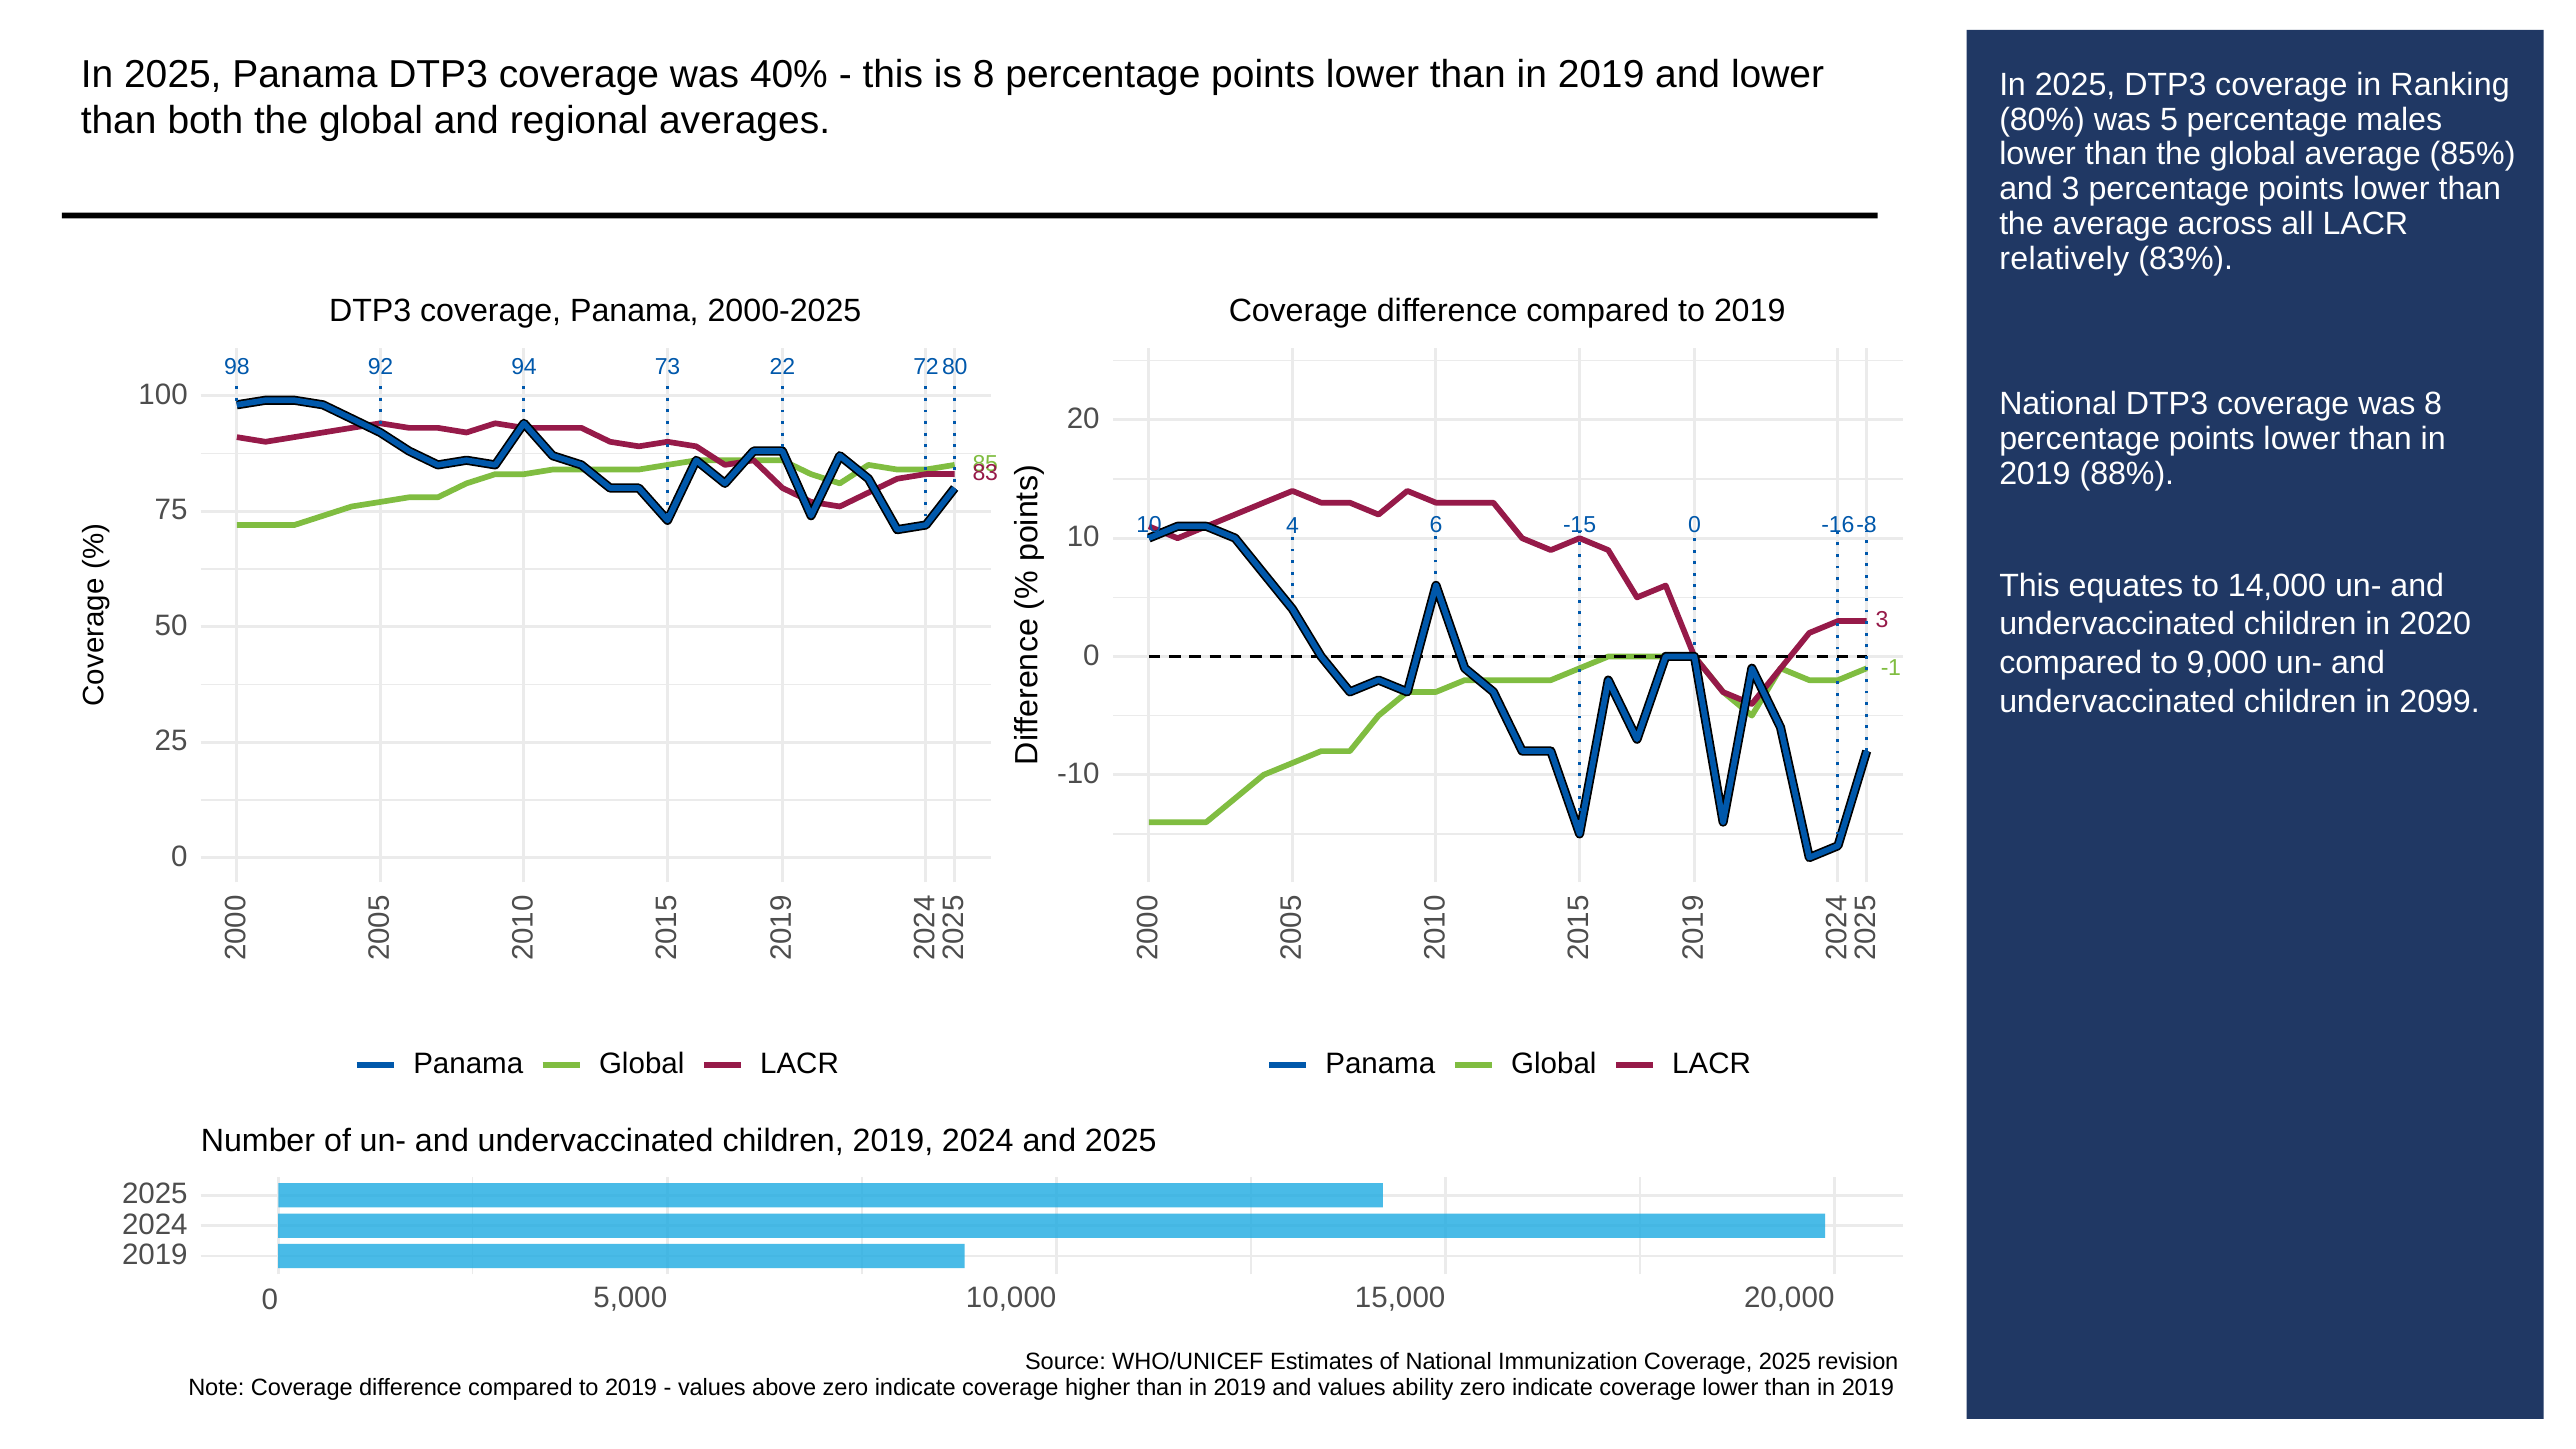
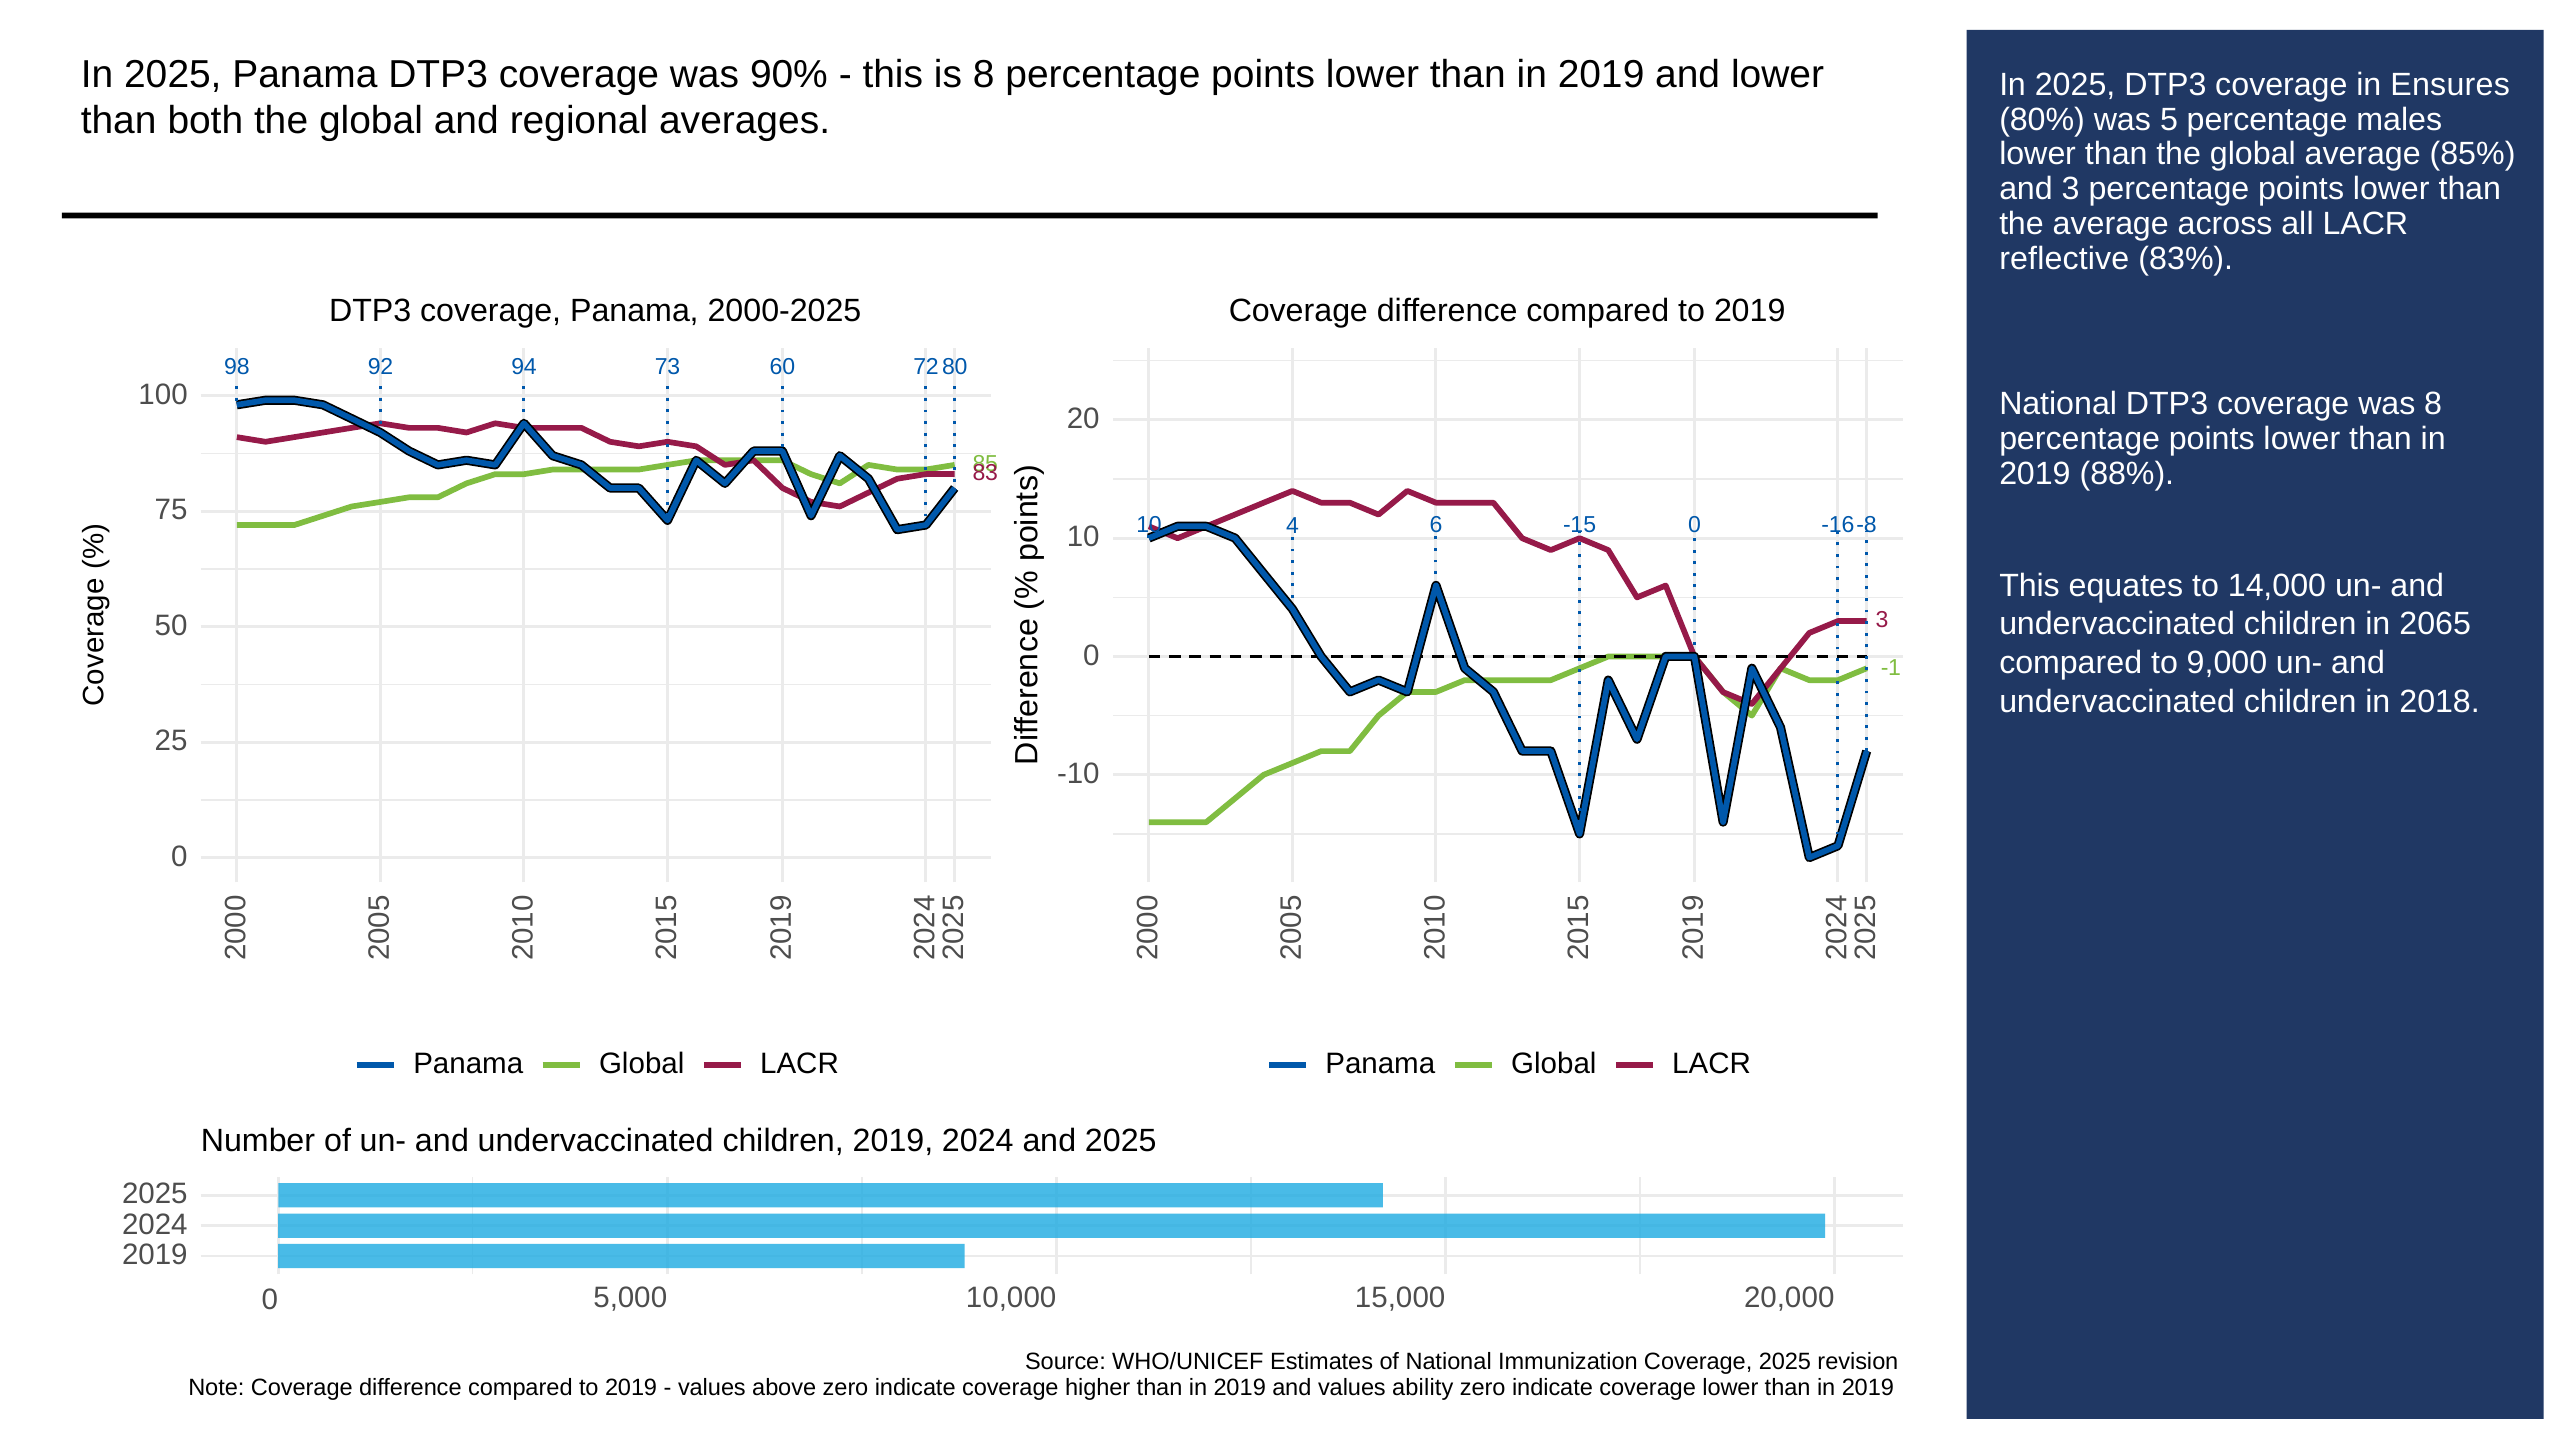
40%: 40% -> 90% (789, 74)
Ranking: Ranking -> Ensures (2450, 85)
relatively: relatively -> reflective (2064, 258)
22: 22 -> 60 (782, 367)
2020: 2020 -> 2065 (2435, 624)
2099: 2099 -> 2018 (2440, 701)
